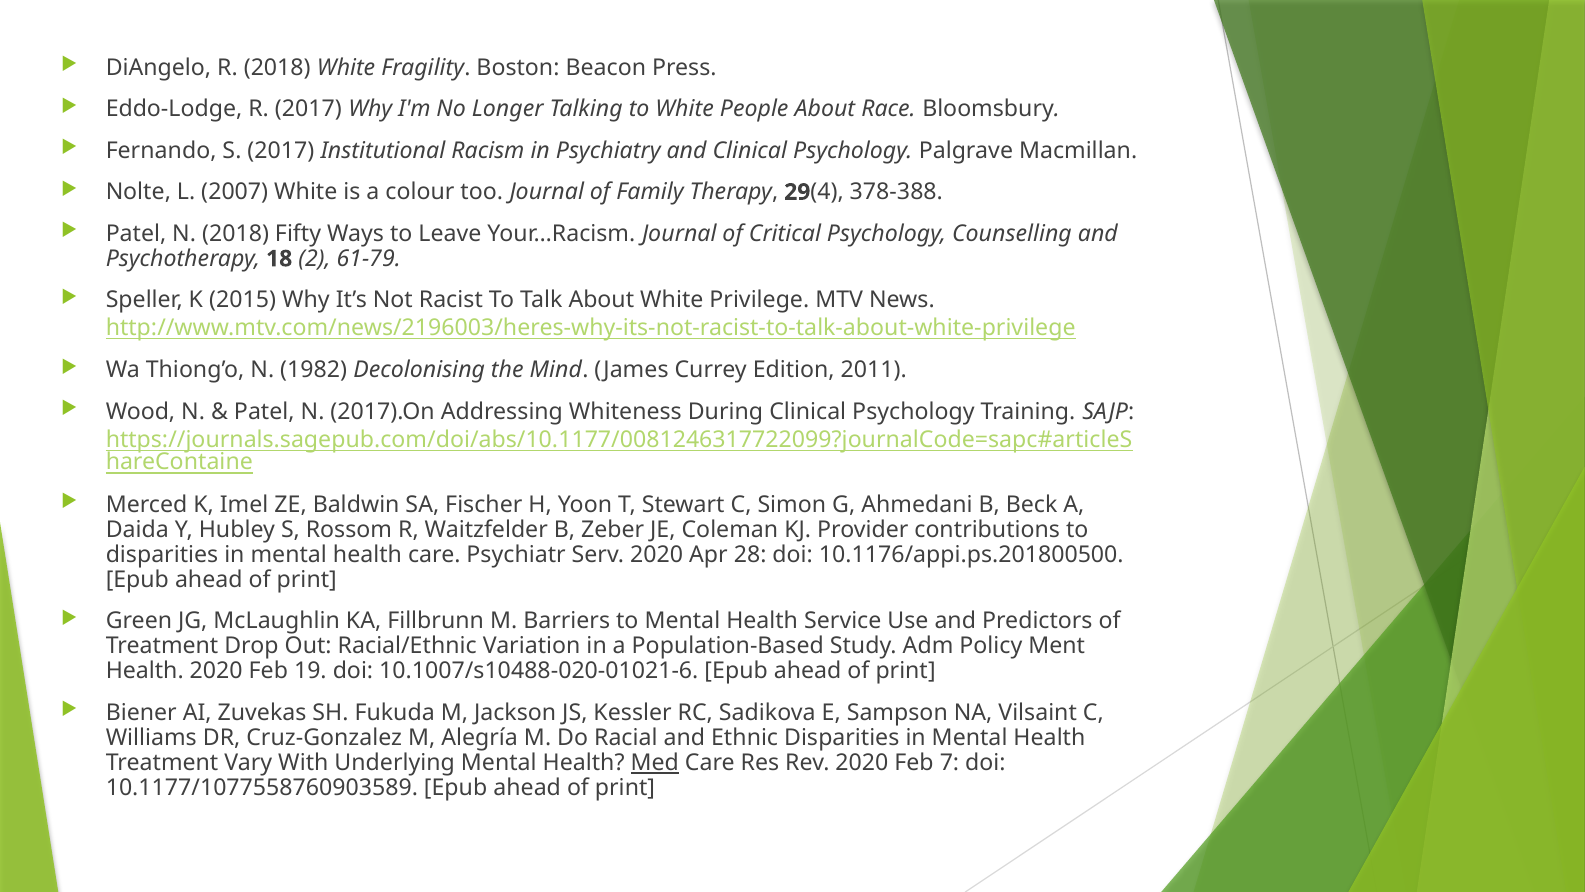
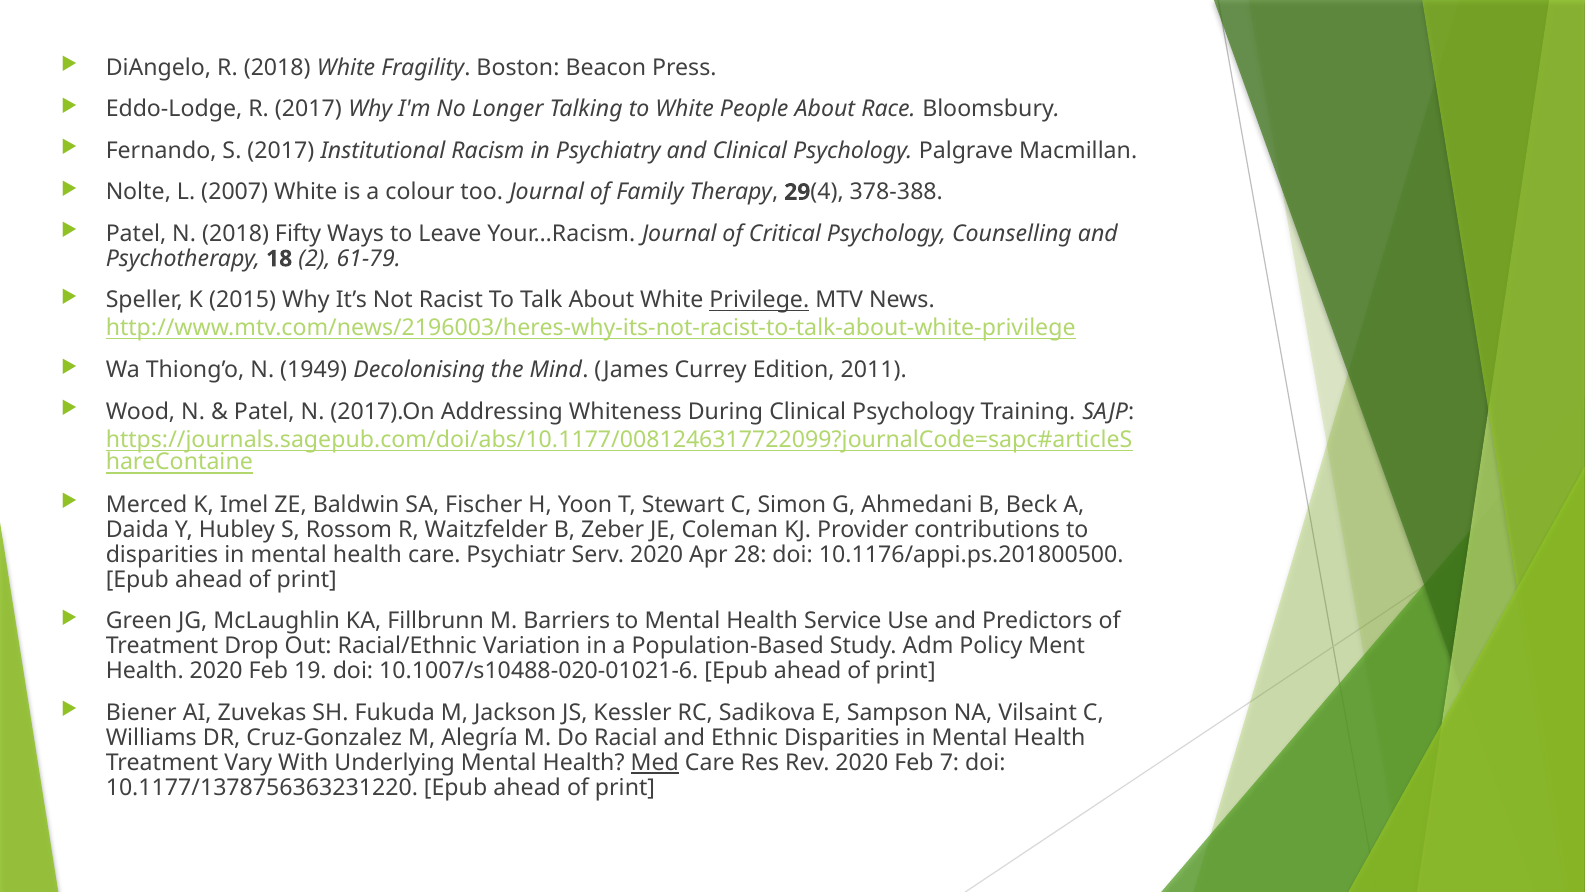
Privilege underline: none -> present (759, 300)
1982: 1982 -> 1949 (314, 370)
10.1177/1077558760903589: 10.1177/1077558760903589 -> 10.1177/1378756363231220 (262, 788)
